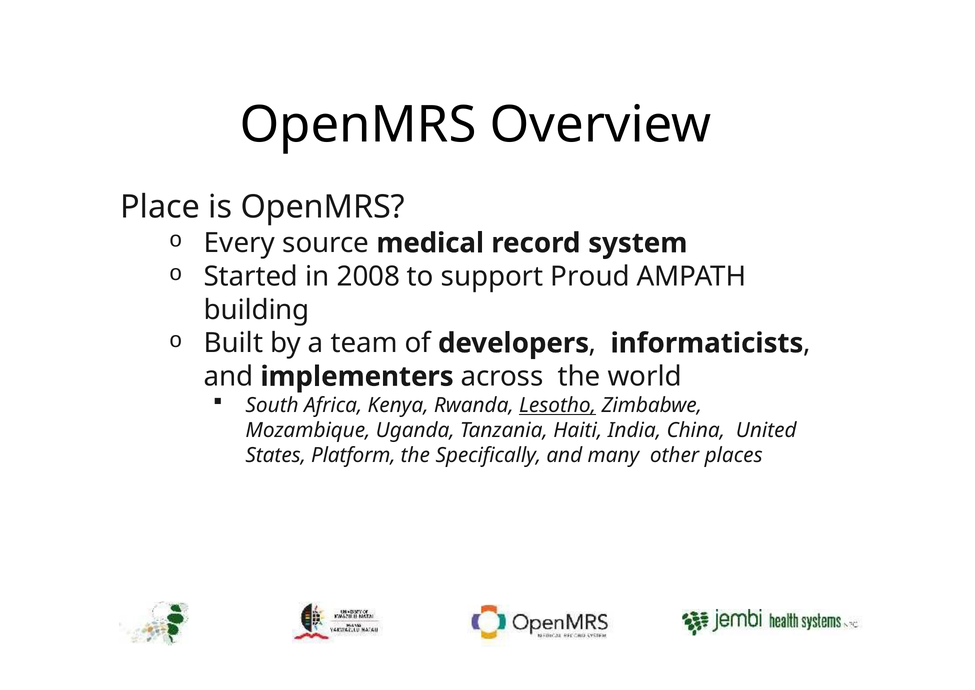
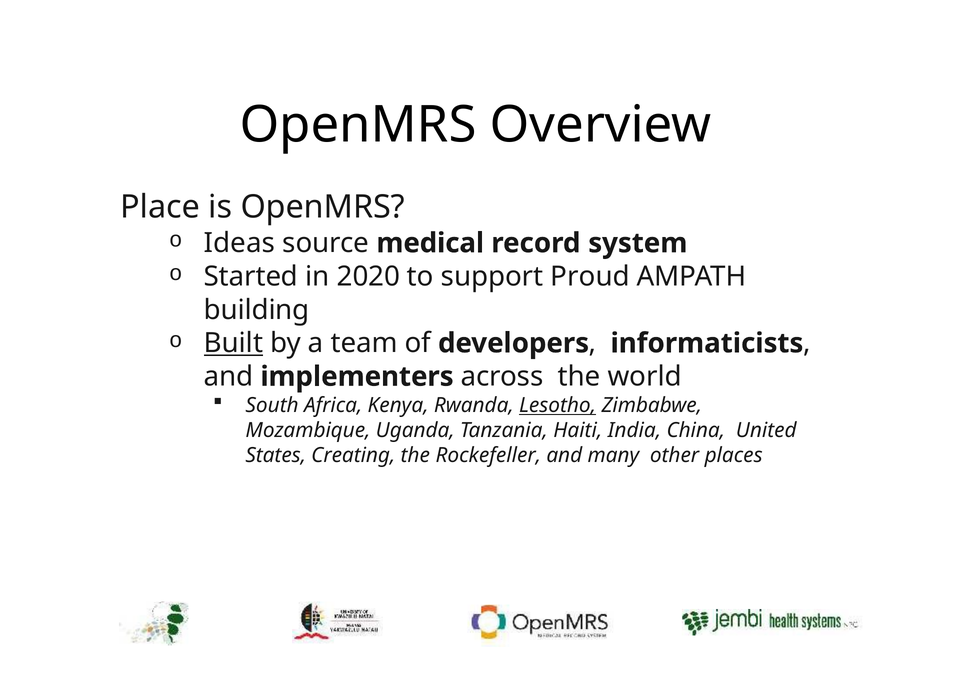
Every: Every -> Ideas (239, 243)
2008: 2008 -> 2020 (368, 276)
Built underline: none -> present (233, 343)
Platform: Platform -> Creating (353, 455)
Specifically: Specifically -> Rockefeller (488, 455)
